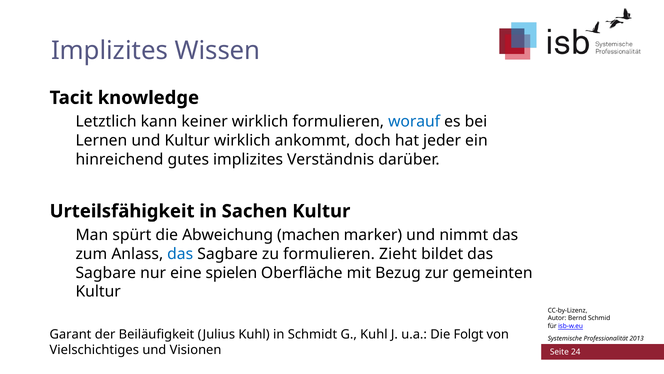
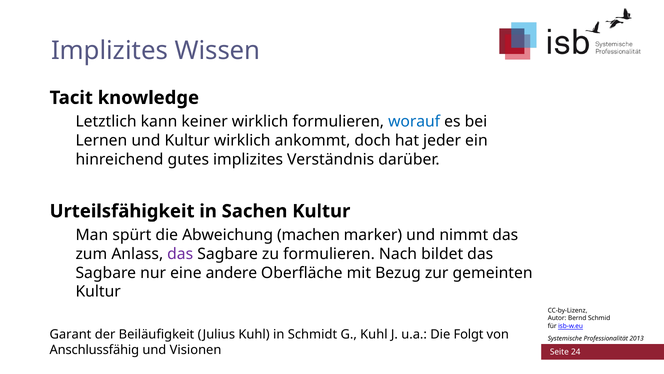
das colour: blue -> purple (180, 254)
Zieht: Zieht -> Nach (398, 254)
spielen: spielen -> andere (231, 273)
Vielschichtiges: Vielschichtiges -> Anschlussfähig (94, 349)
